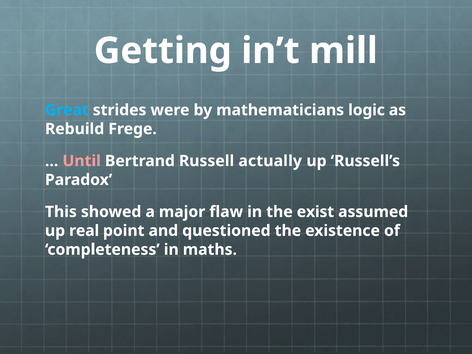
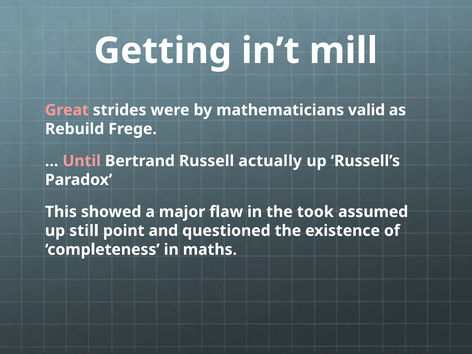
Great colour: light blue -> pink (67, 110)
logic: logic -> valid (367, 110)
exist: exist -> took (315, 212)
real: real -> still (84, 231)
